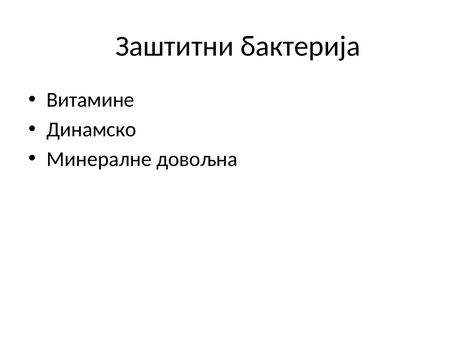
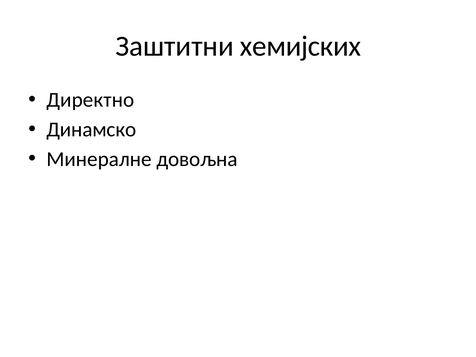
бактерија: бактерија -> хемијских (301, 46)
Витамине: Витамине -> Директно (90, 100)
